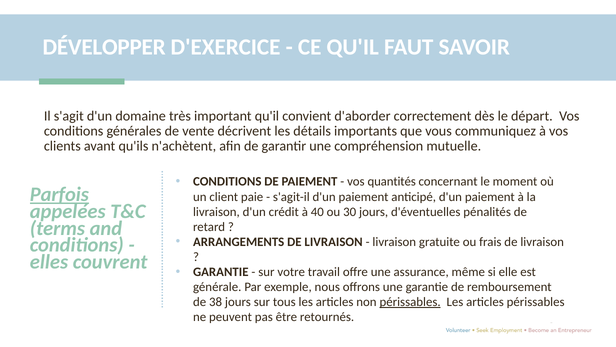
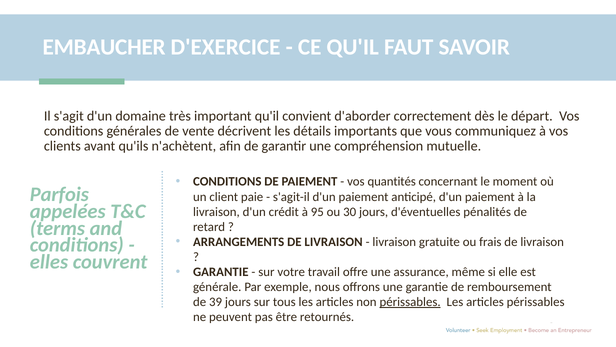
DÉVELOPPER: DÉVELOPPER -> EMBAUCHER (104, 47)
Parfois underline: present -> none (59, 194)
40: 40 -> 95 (317, 211)
38: 38 -> 39 (216, 302)
